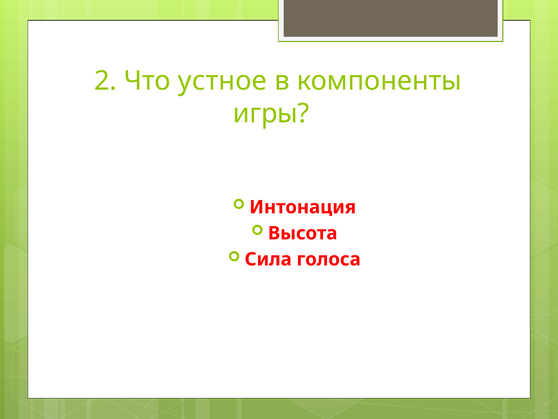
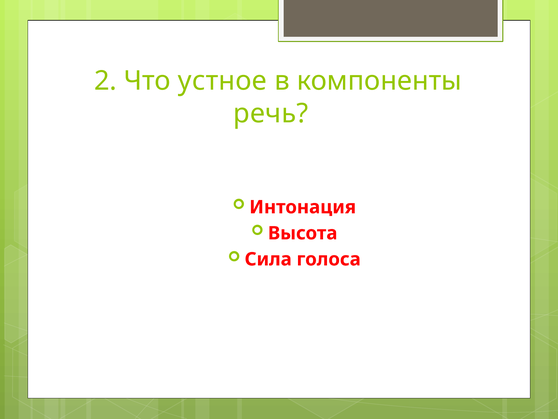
игры: игры -> речь (271, 113)
